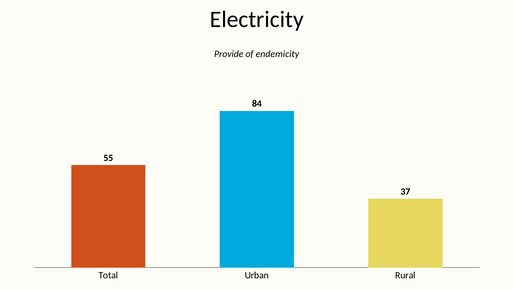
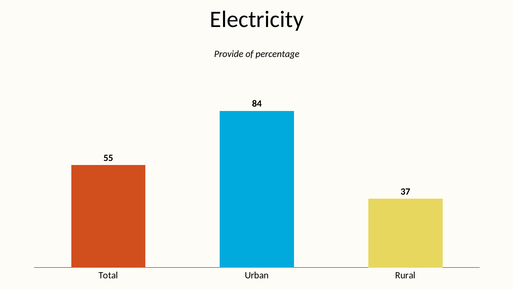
endemicity: endemicity -> percentage (278, 54)
